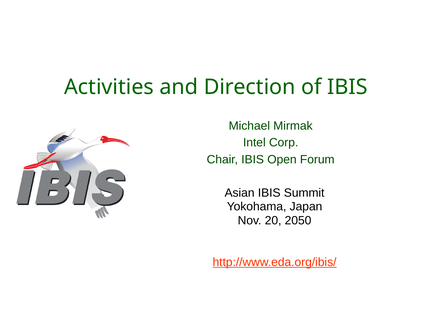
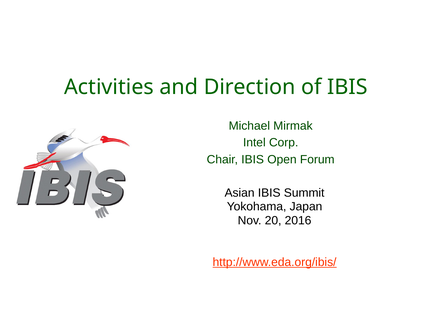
2050: 2050 -> 2016 (298, 221)
